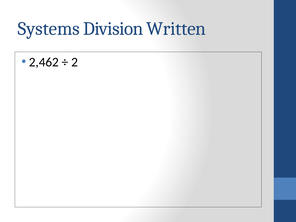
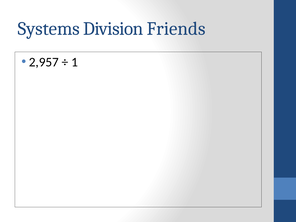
Written: Written -> Friends (176, 29)
2,462: 2,462 -> 2,957 (44, 62)
2: 2 -> 1 (75, 62)
